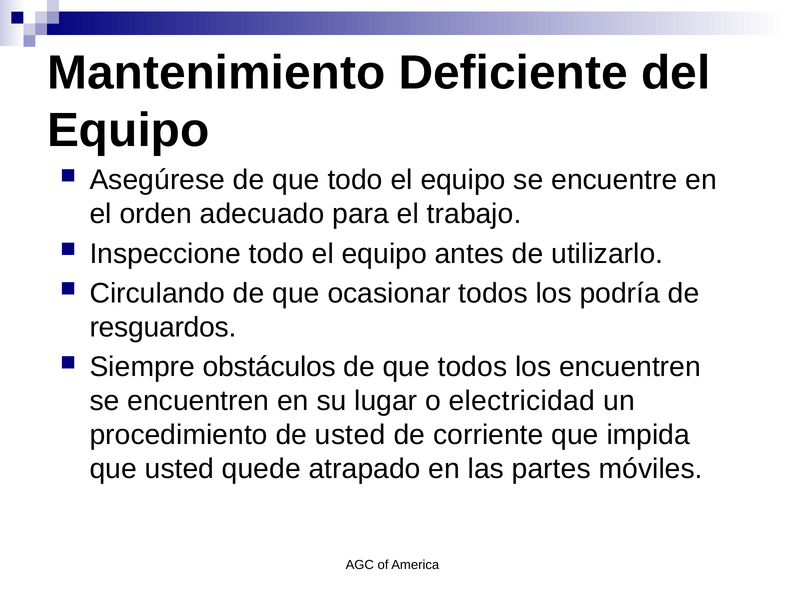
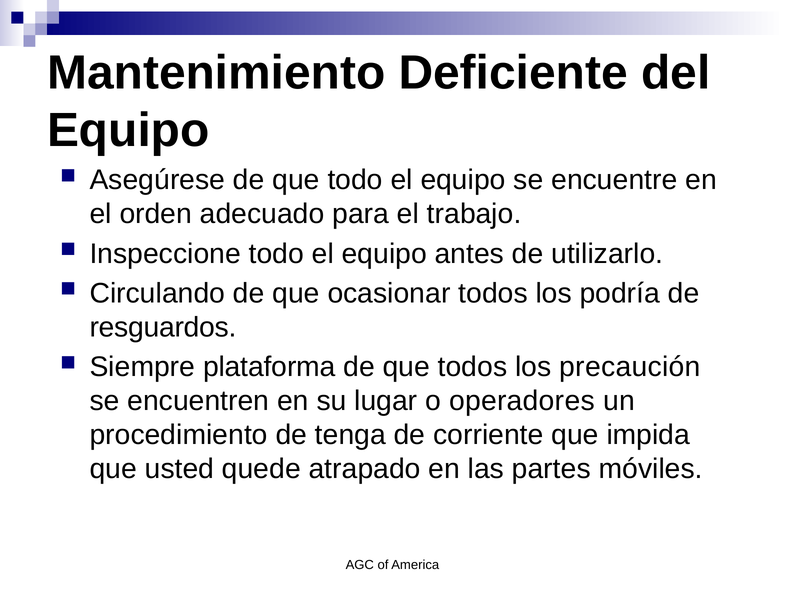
obstáculos: obstáculos -> plataforma (269, 367)
los encuentren: encuentren -> precaución (630, 367)
electricidad: electricidad -> operadores (522, 401)
de usted: usted -> tenga (350, 435)
